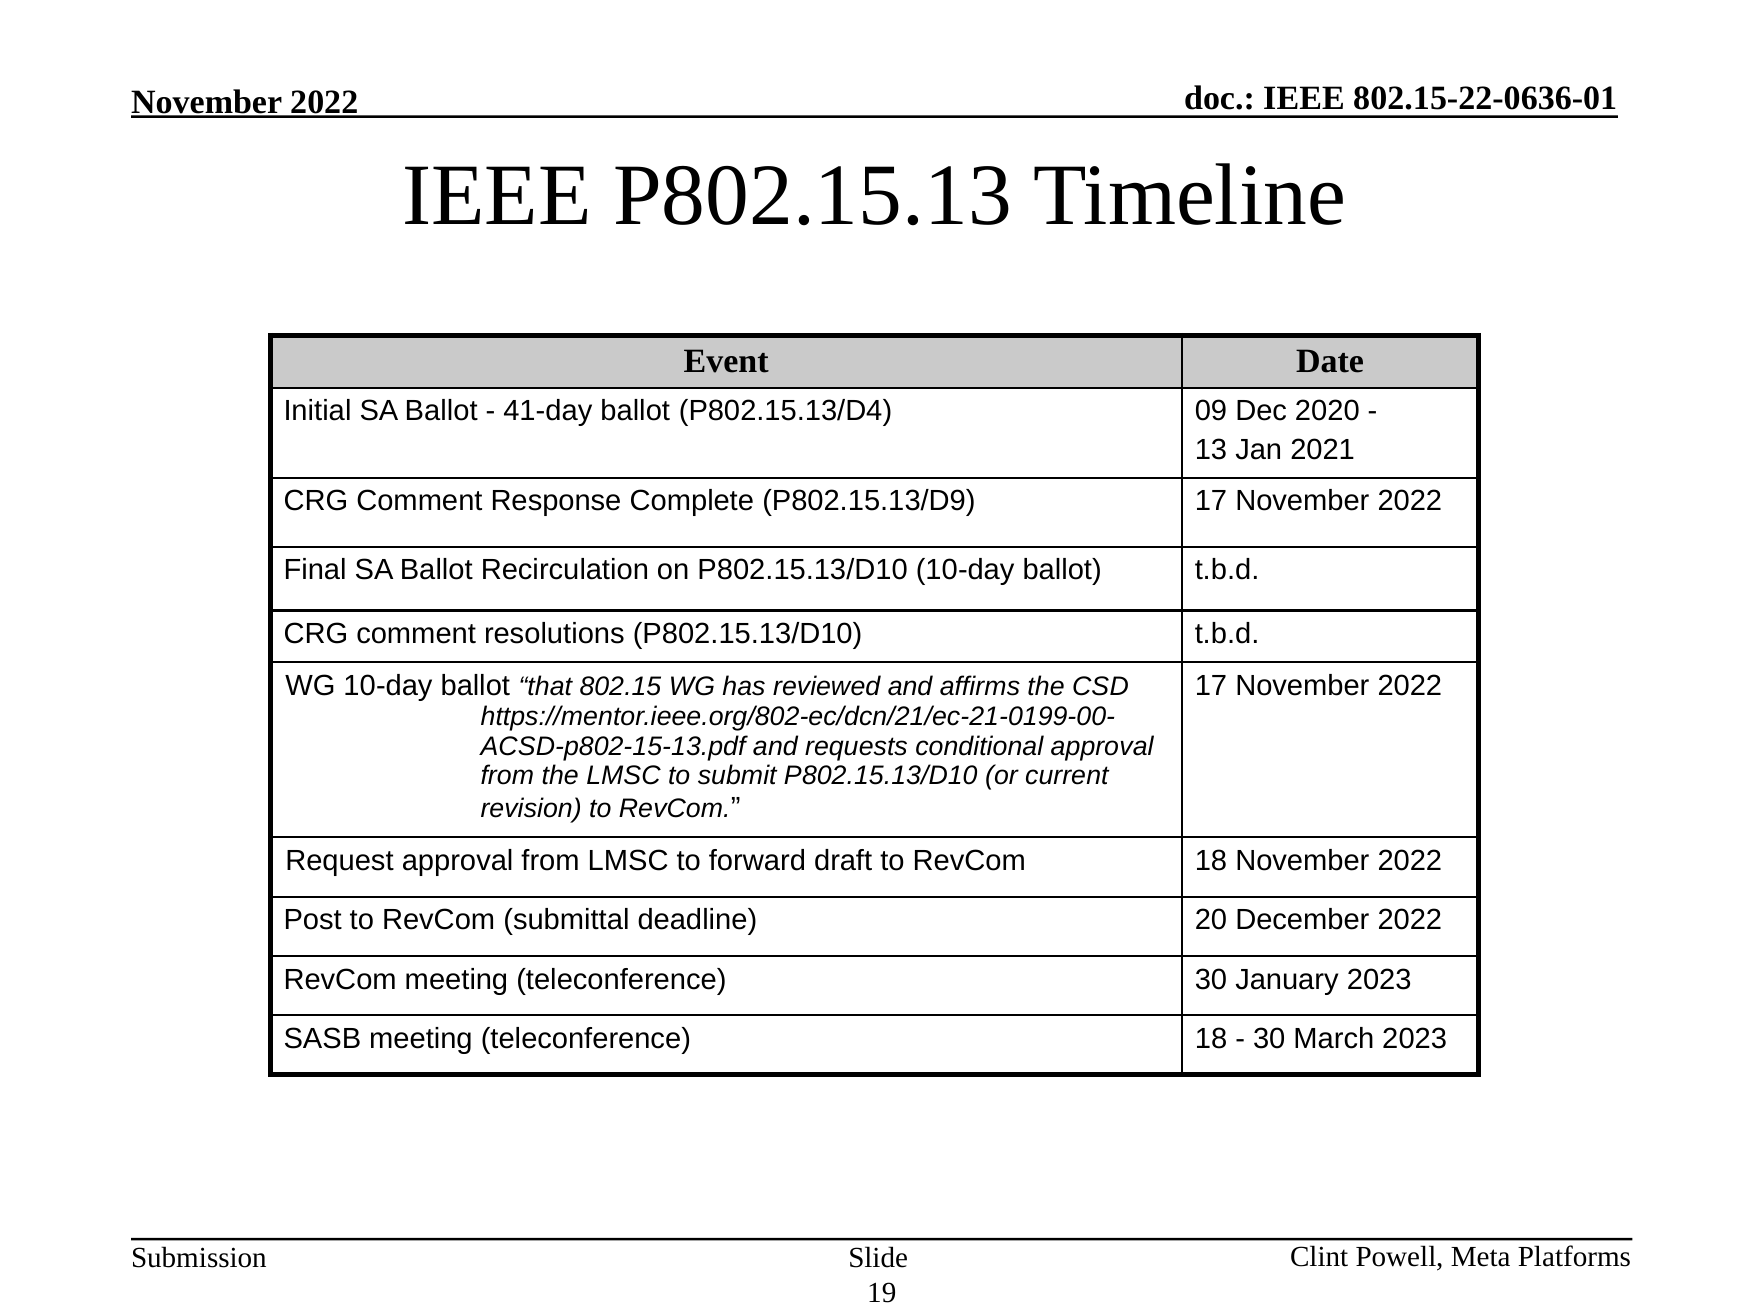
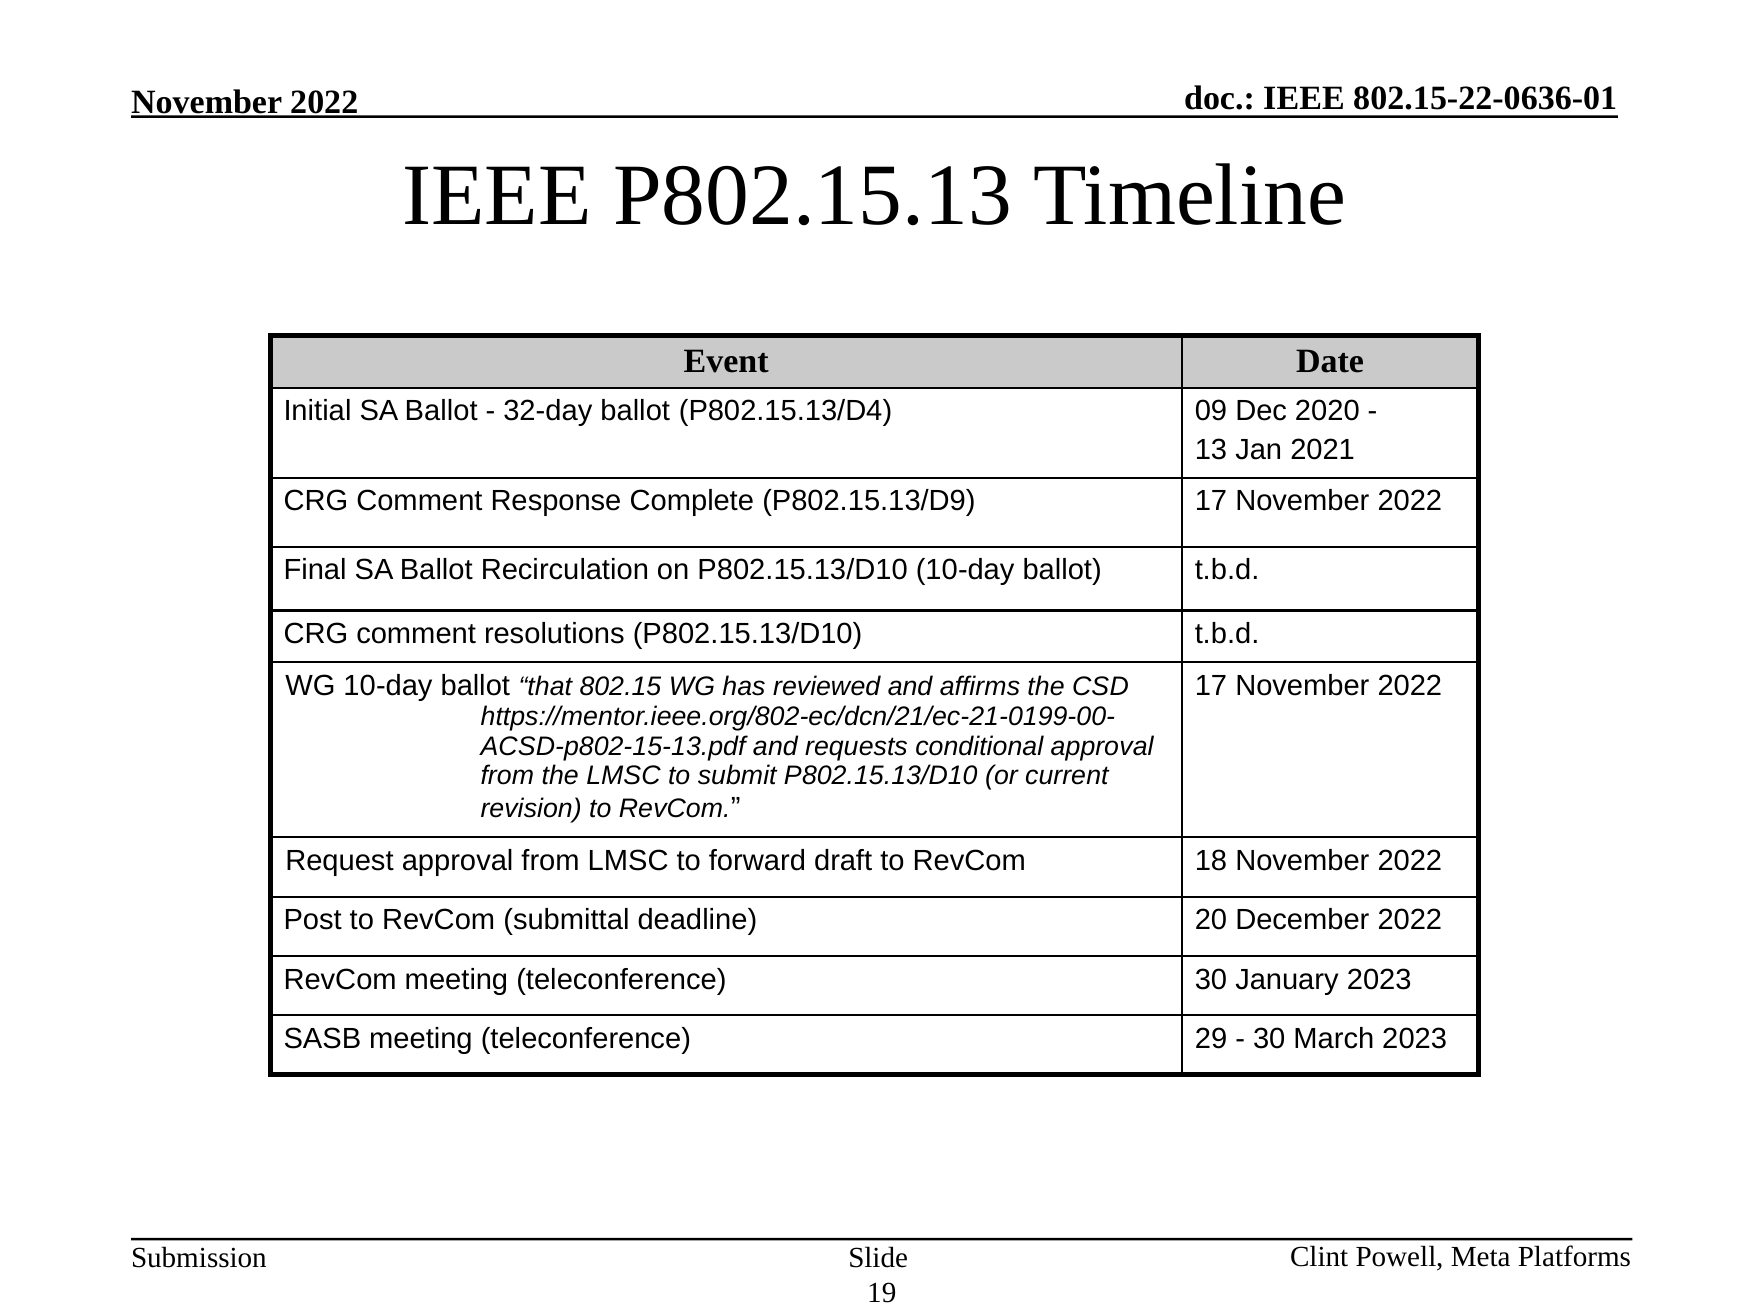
41-day: 41-day -> 32-day (548, 411)
teleconference 18: 18 -> 29 (1211, 1039)
